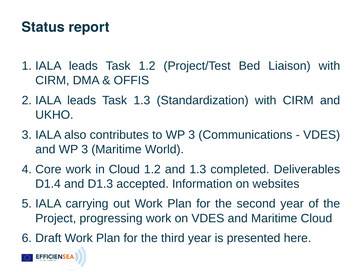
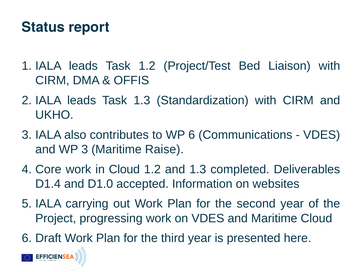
to WP 3: 3 -> 6 (192, 135)
World: World -> Raise (164, 149)
D1.3: D1.3 -> D1.0 (100, 183)
